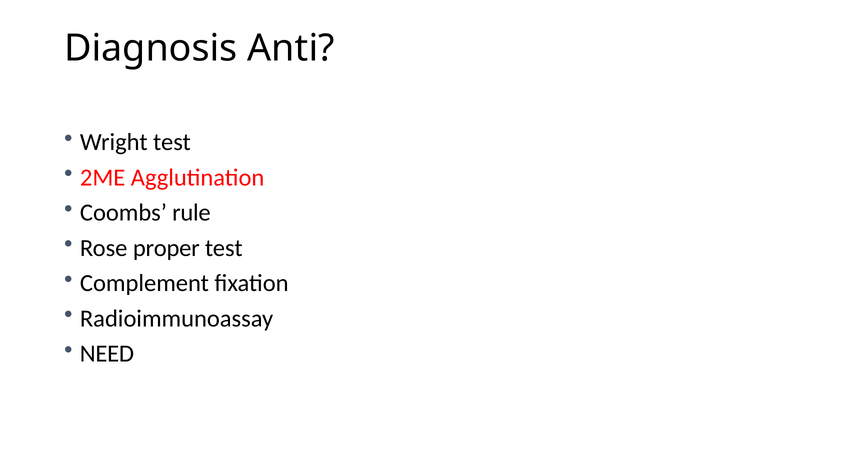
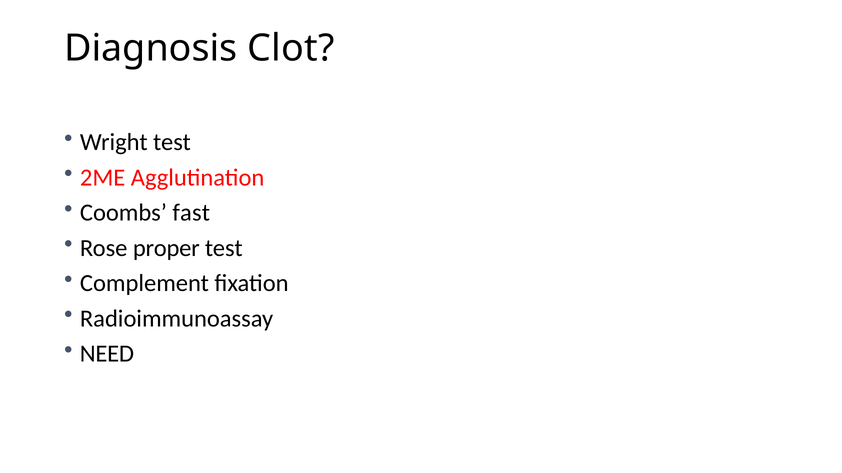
Anti: Anti -> Clot (291, 48)
rule: rule -> fast (191, 213)
